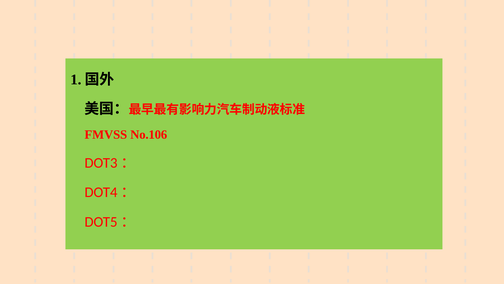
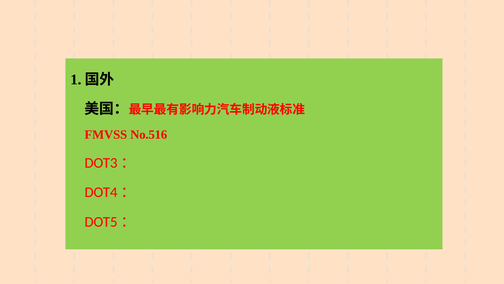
No.106: No.106 -> No.516 (149, 134)
